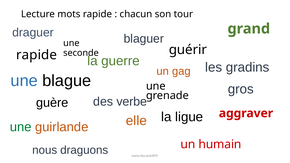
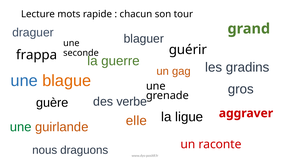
rapide: rapide -> frappa (37, 55)
blague colour: black -> orange (67, 81)
humain: humain -> raconte (220, 144)
